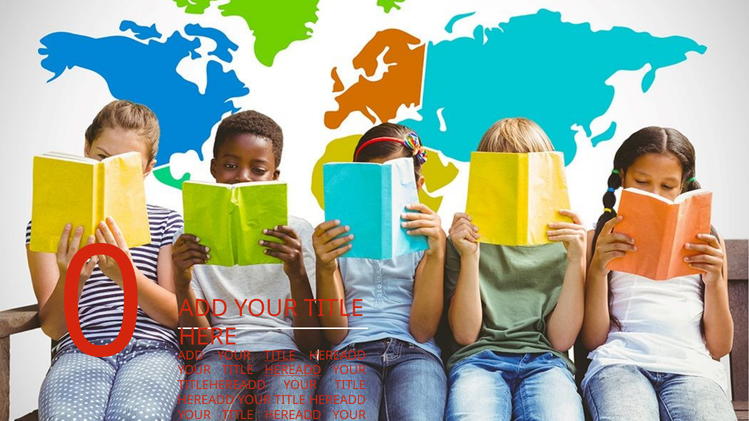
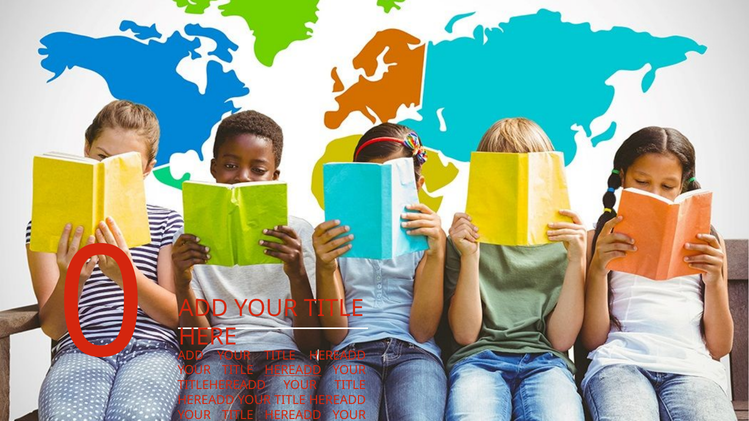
TITLE underline: present -> none (280, 356)
